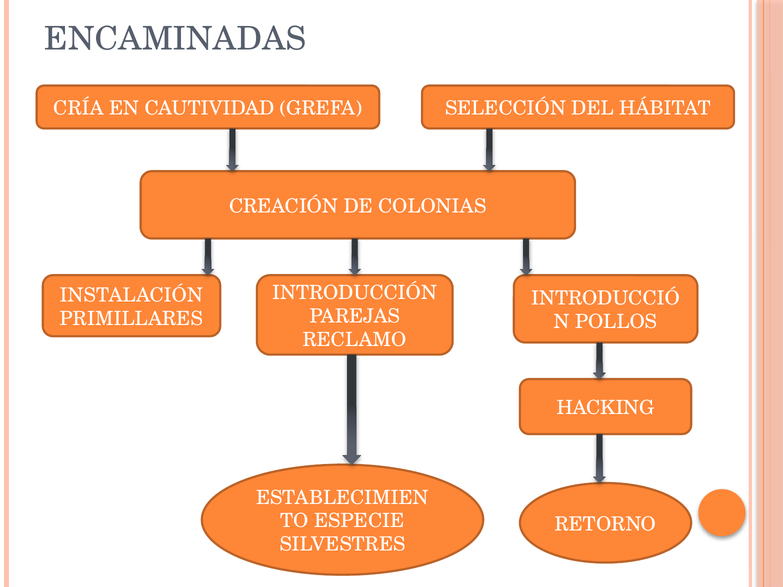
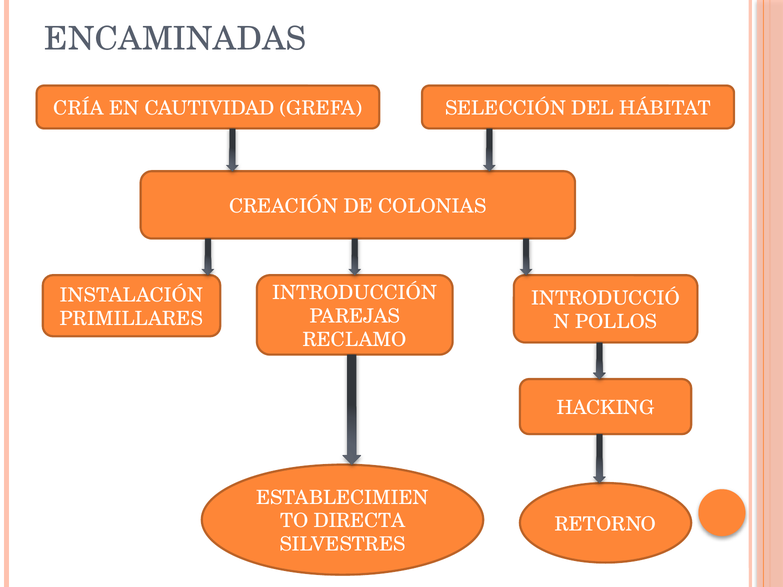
ESPECIE: ESPECIE -> DIRECTA (359, 521)
